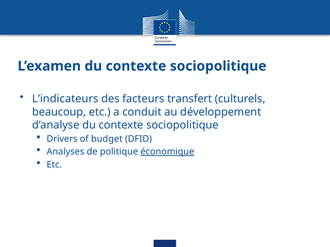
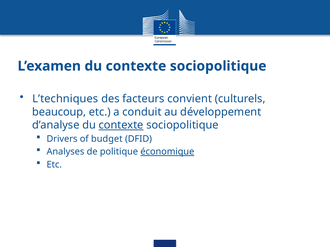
L’indicateurs: L’indicateurs -> L’techniques (65, 99)
transfert: transfert -> convient (190, 99)
contexte underline: none -> present (121, 125)
